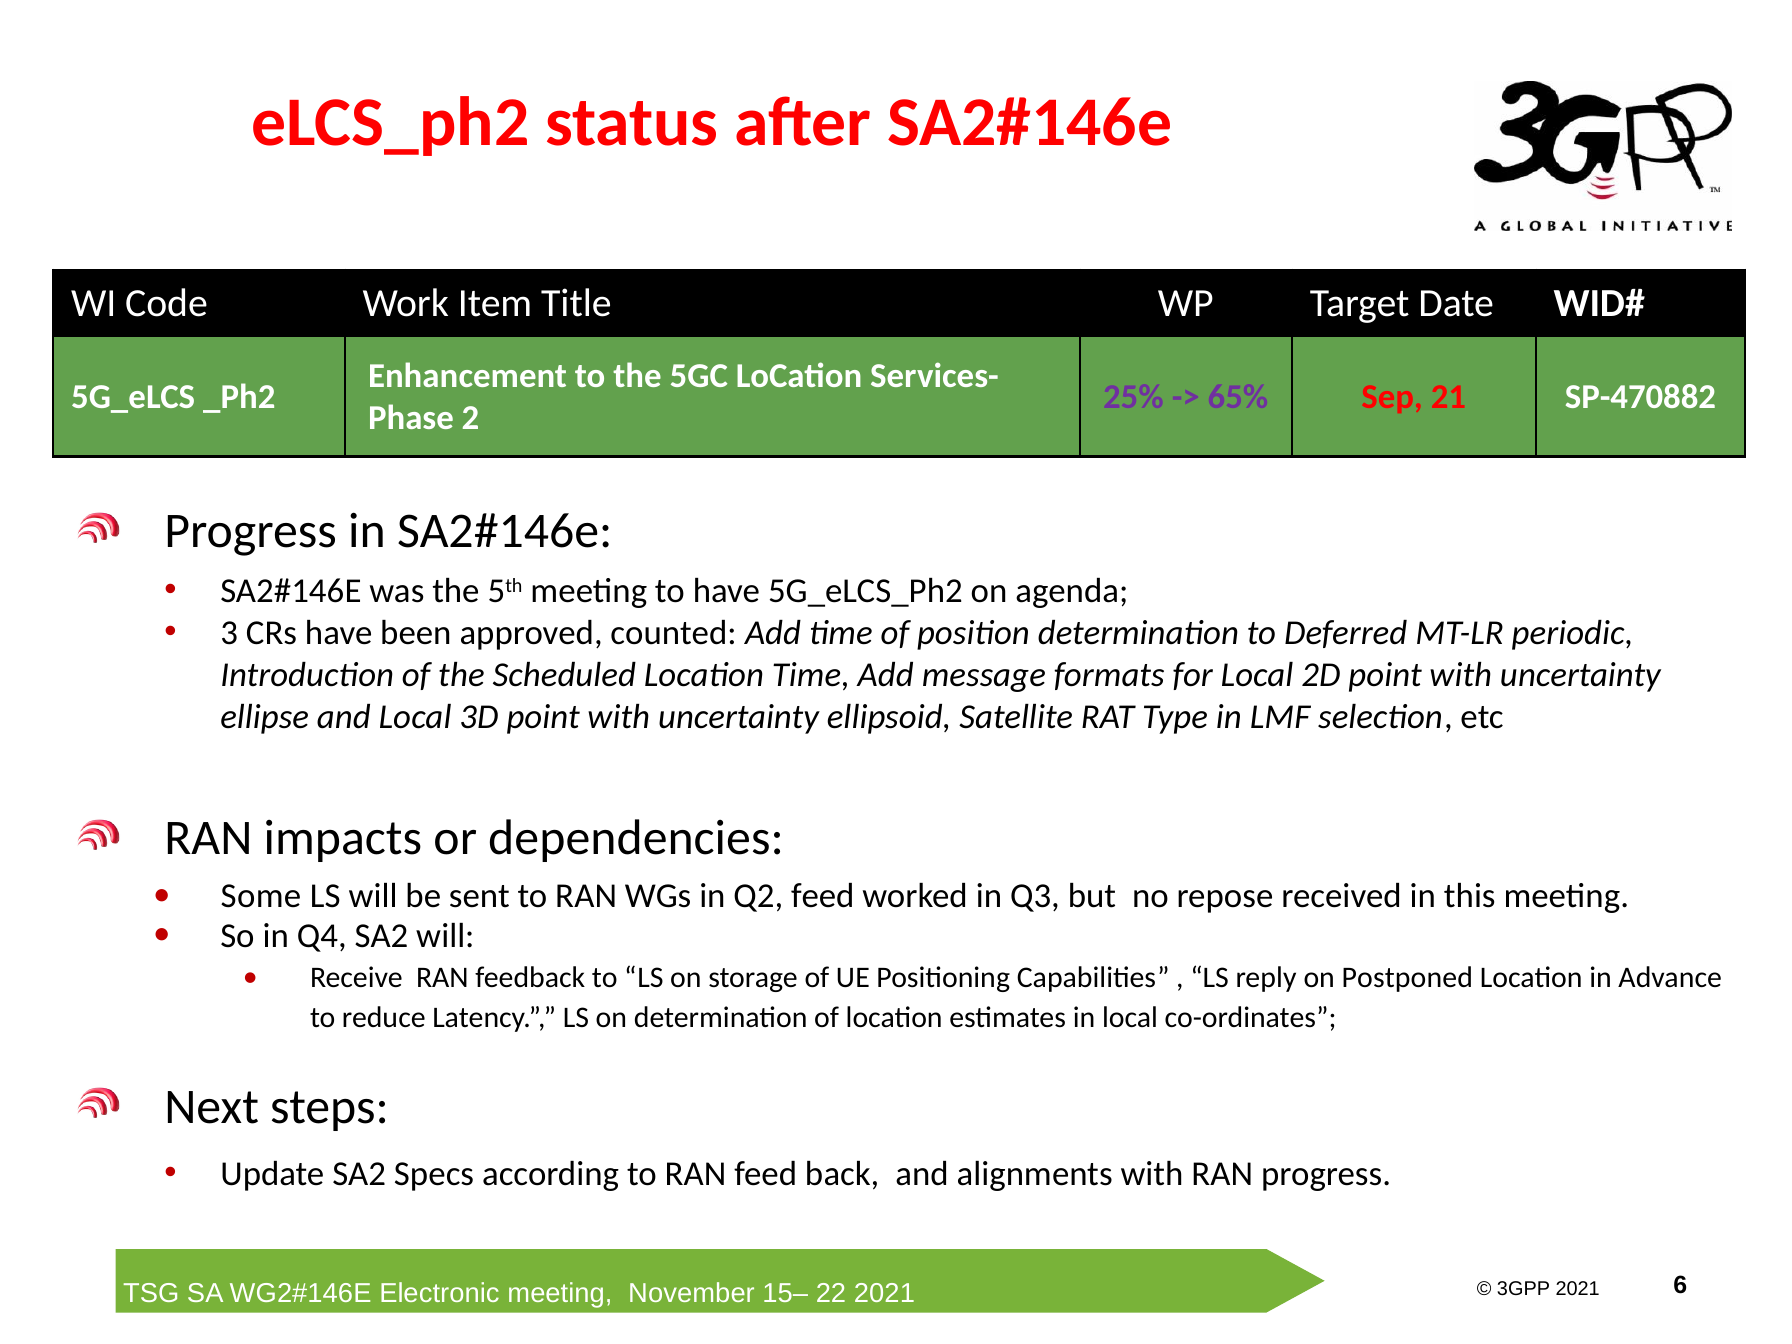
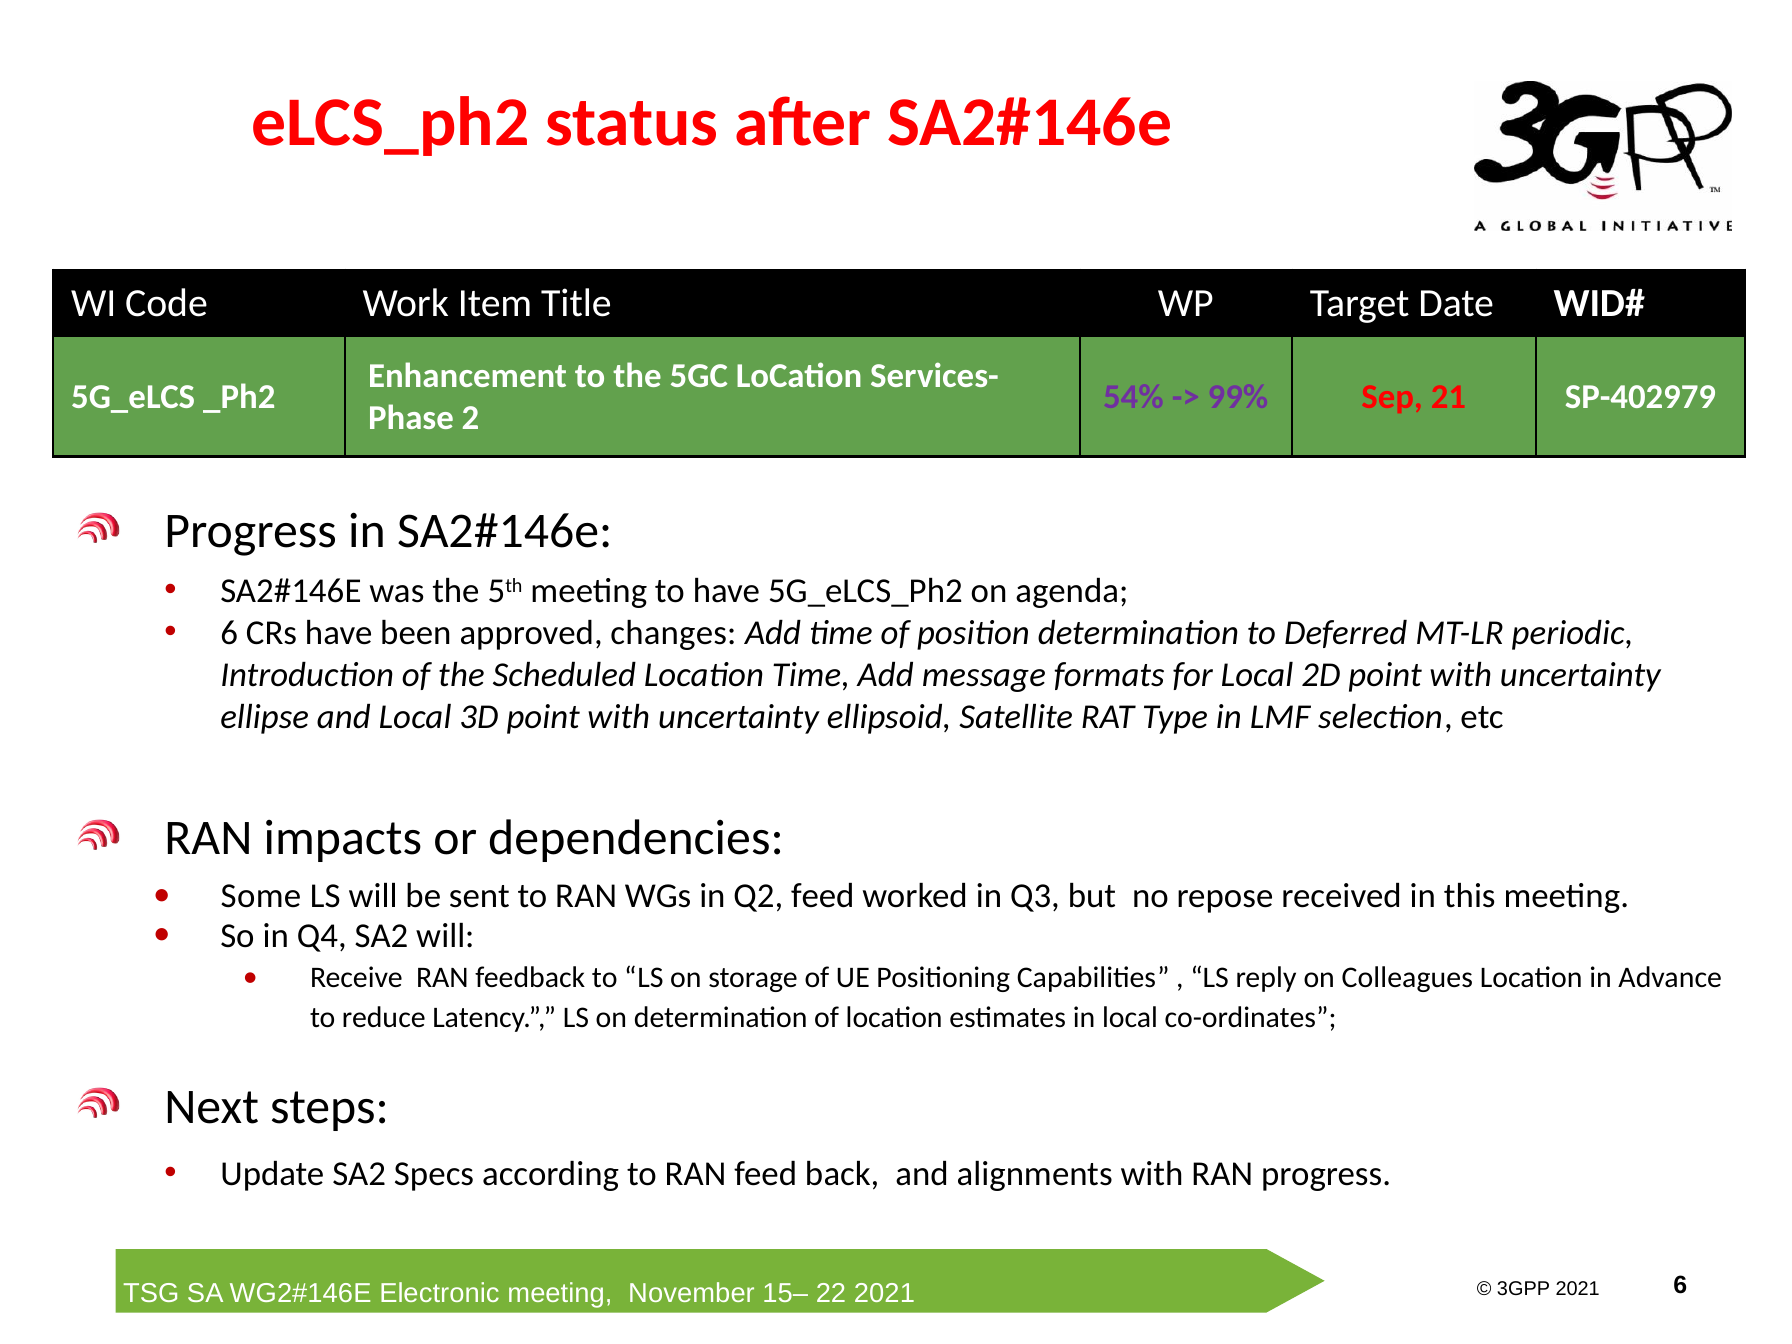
25%: 25% -> 54% (1133, 397)
65%: 65% -> 99% (1238, 397)
SP-470882: SP-470882 -> SP-402979 (1640, 397)
3: 3 -> 6 (229, 633)
counted: counted -> changes (673, 633)
Postponed: Postponed -> Colleagues (1407, 978)
